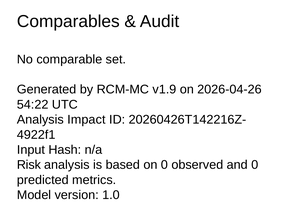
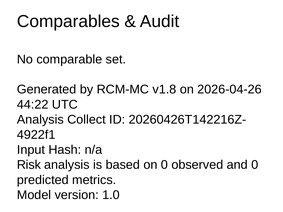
v1.9: v1.9 -> v1.8 (164, 90)
54:22: 54:22 -> 44:22 (33, 105)
Impact: Impact -> Collect (86, 120)
